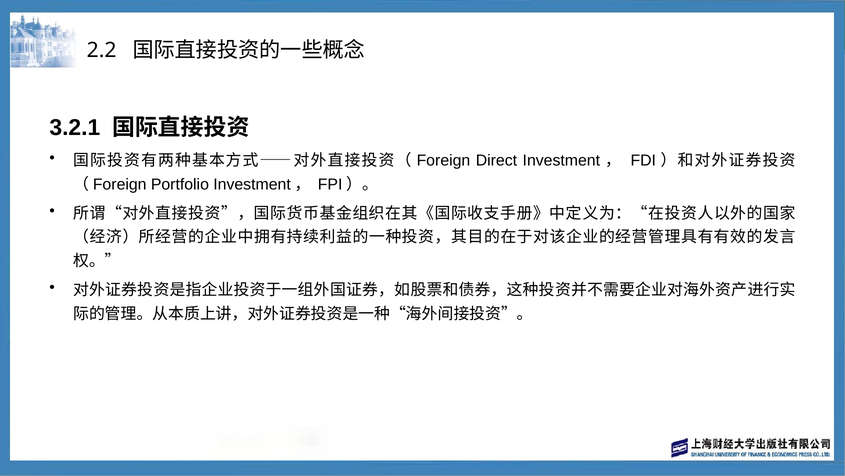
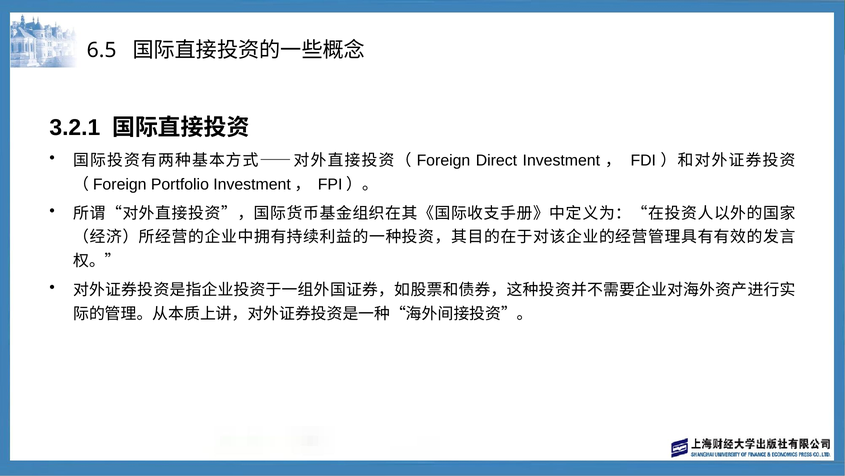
2.2: 2.2 -> 6.5 (102, 50)
